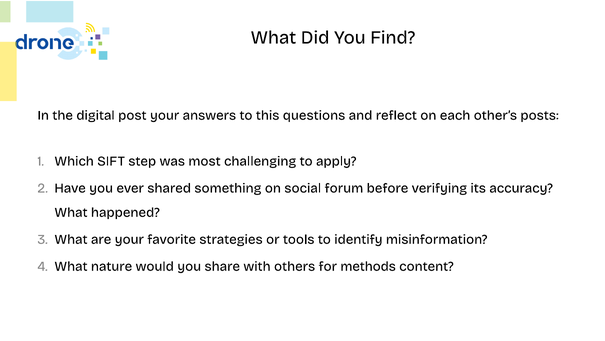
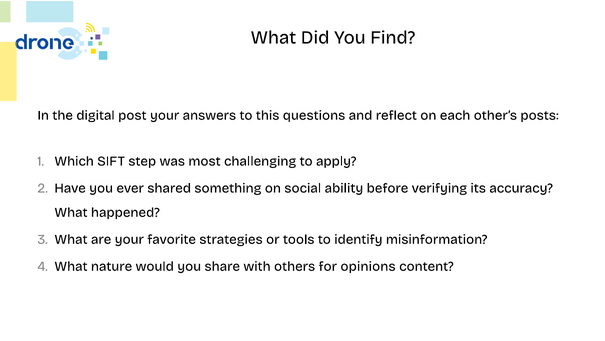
forum: forum -> ability (344, 188)
methods: methods -> opinions (368, 266)
